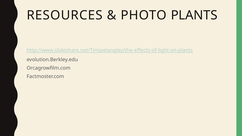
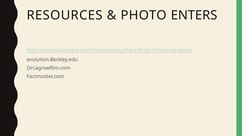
PLANTS: PLANTS -> ENTERS (194, 15)
